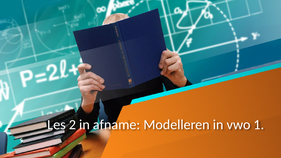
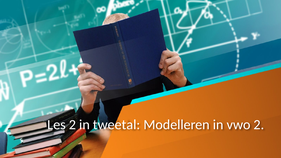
afname: afname -> tweetal (117, 125)
vwo 1: 1 -> 2 (259, 125)
